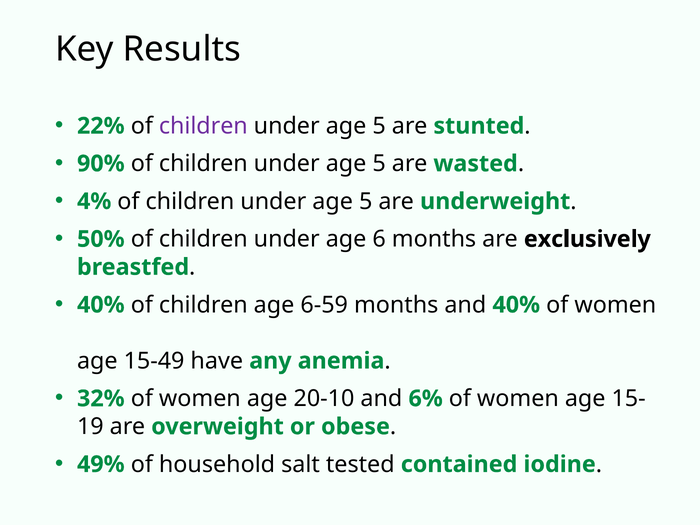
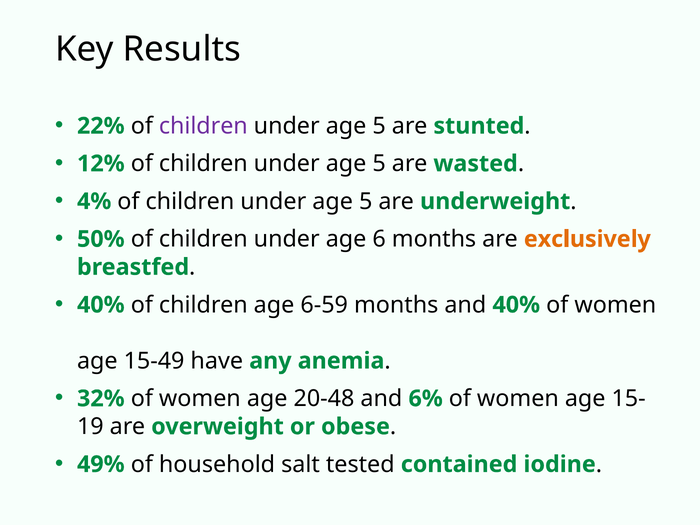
90%: 90% -> 12% (101, 164)
exclusively colour: black -> orange (587, 239)
20-10: 20-10 -> 20-48 (324, 399)
